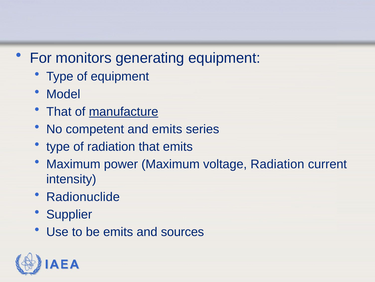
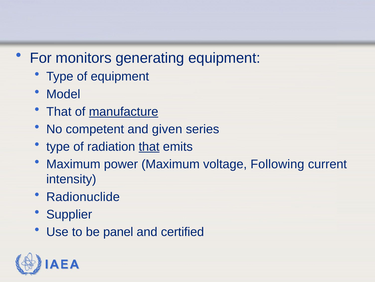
and emits: emits -> given (167, 129)
that underline: none -> present (149, 146)
voltage Radiation: Radiation -> Following (277, 164)
be emits: emits -> panel (118, 231)
sources: sources -> certified (182, 231)
